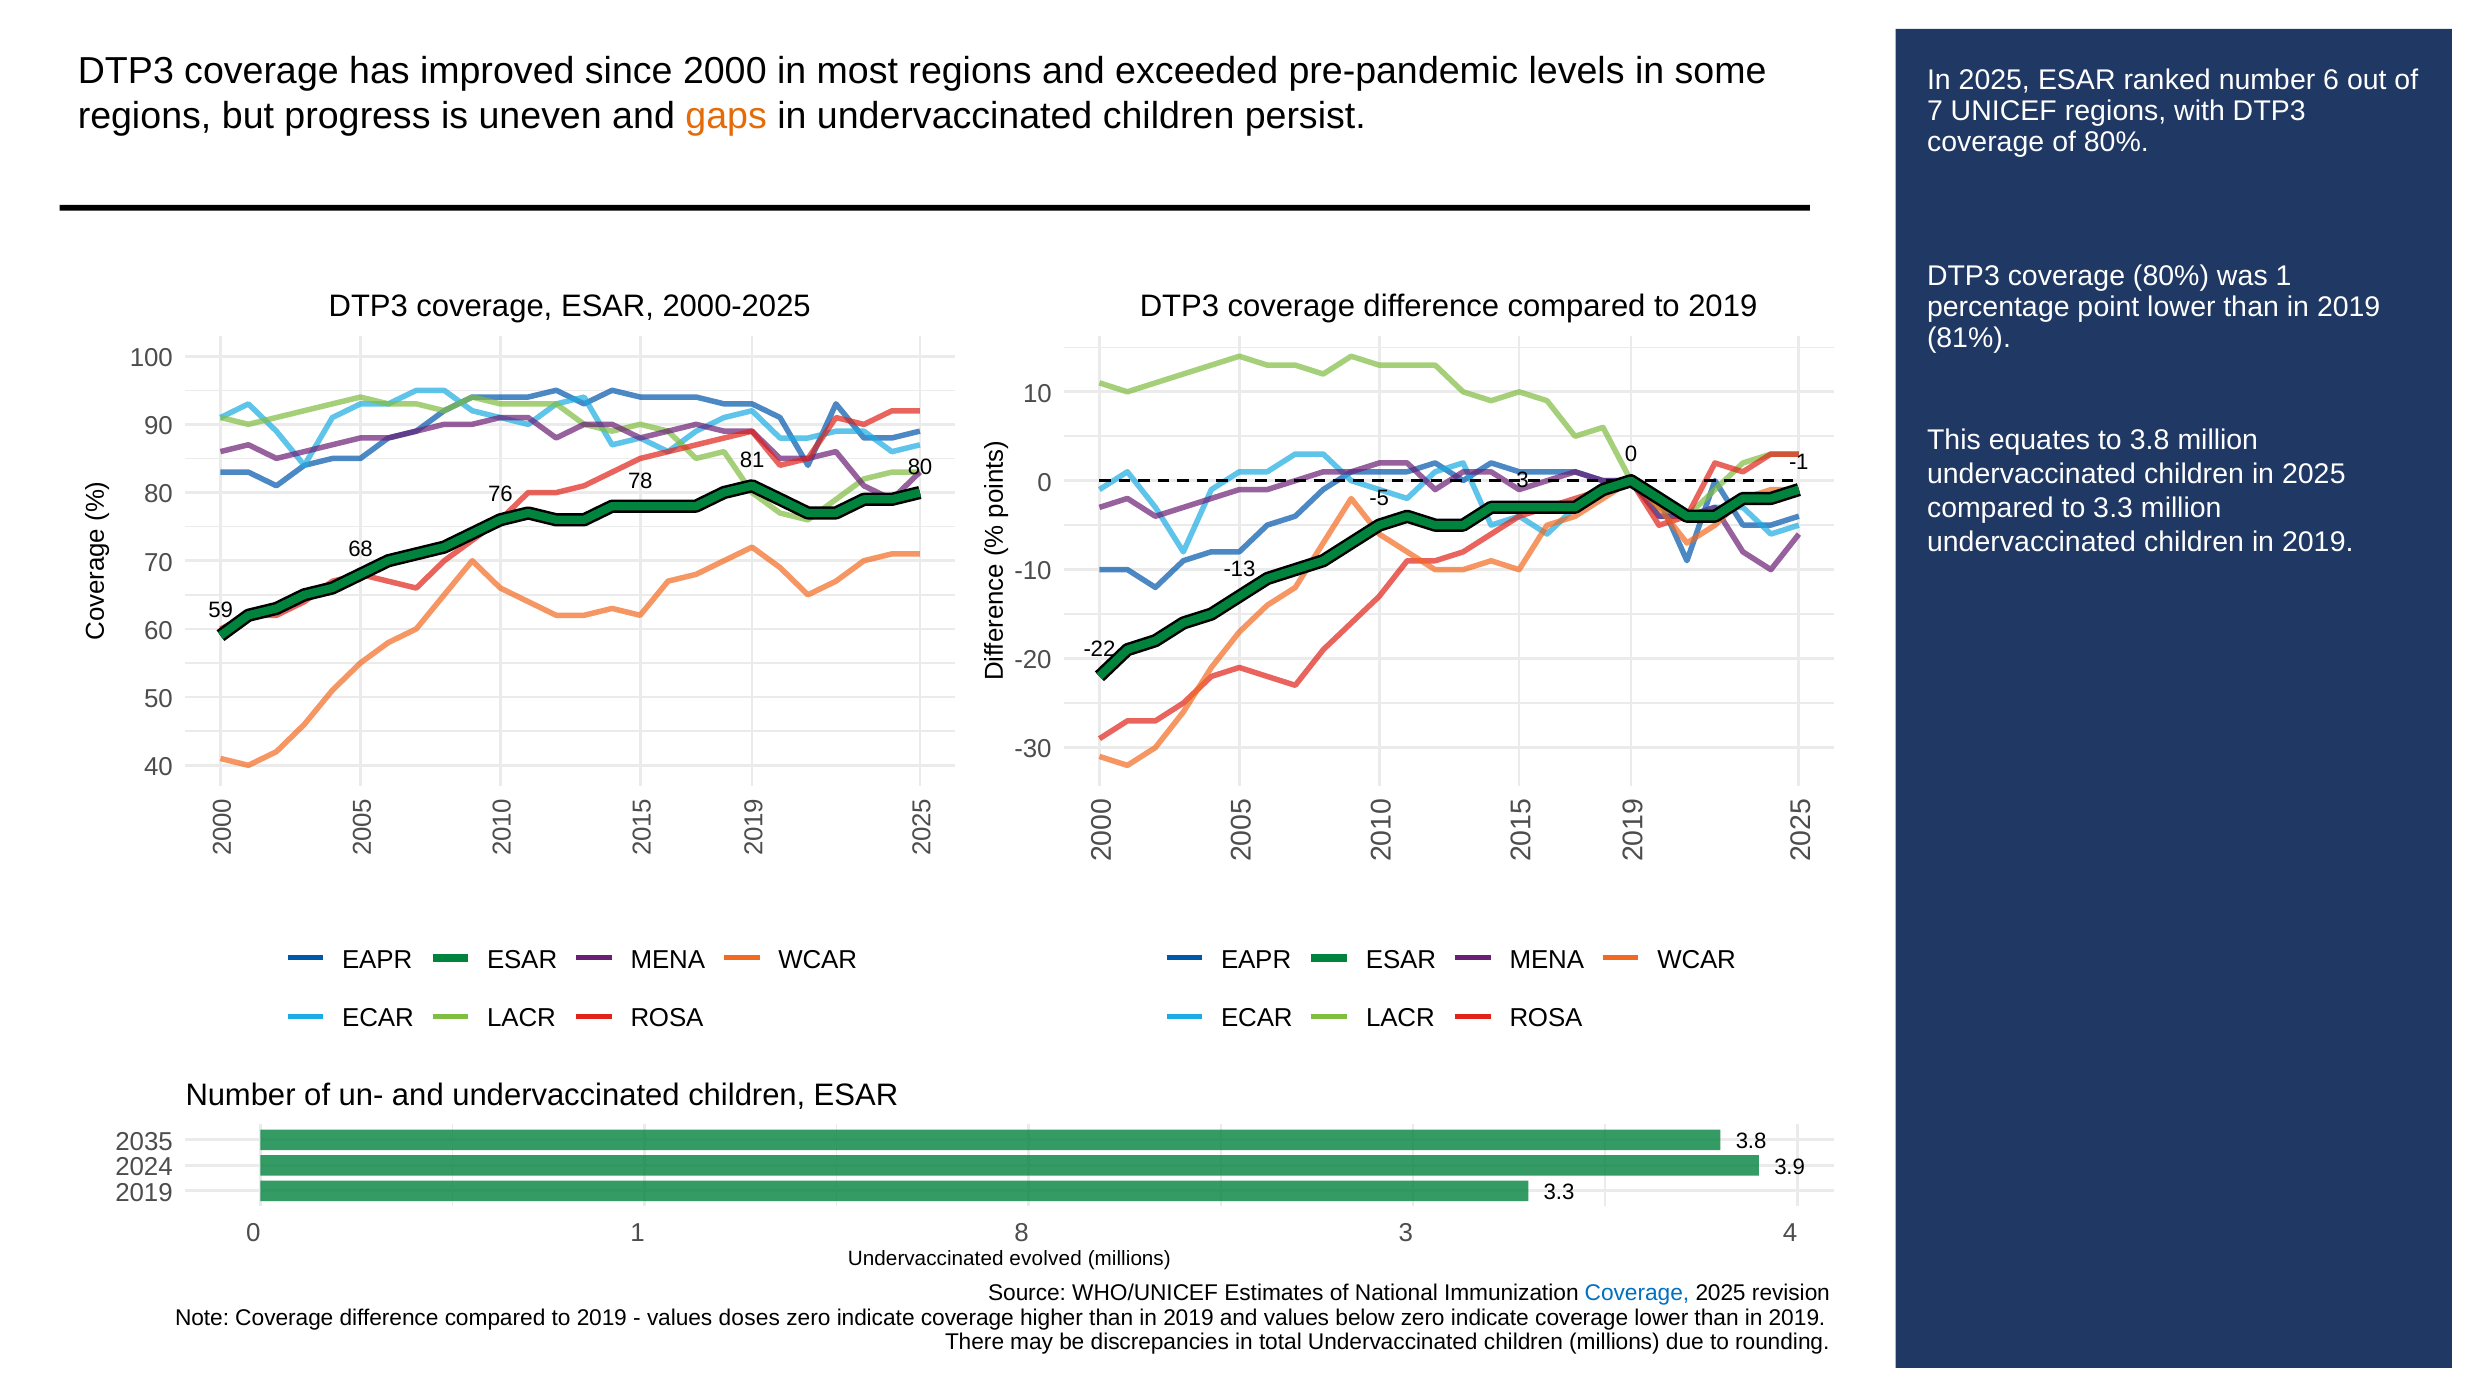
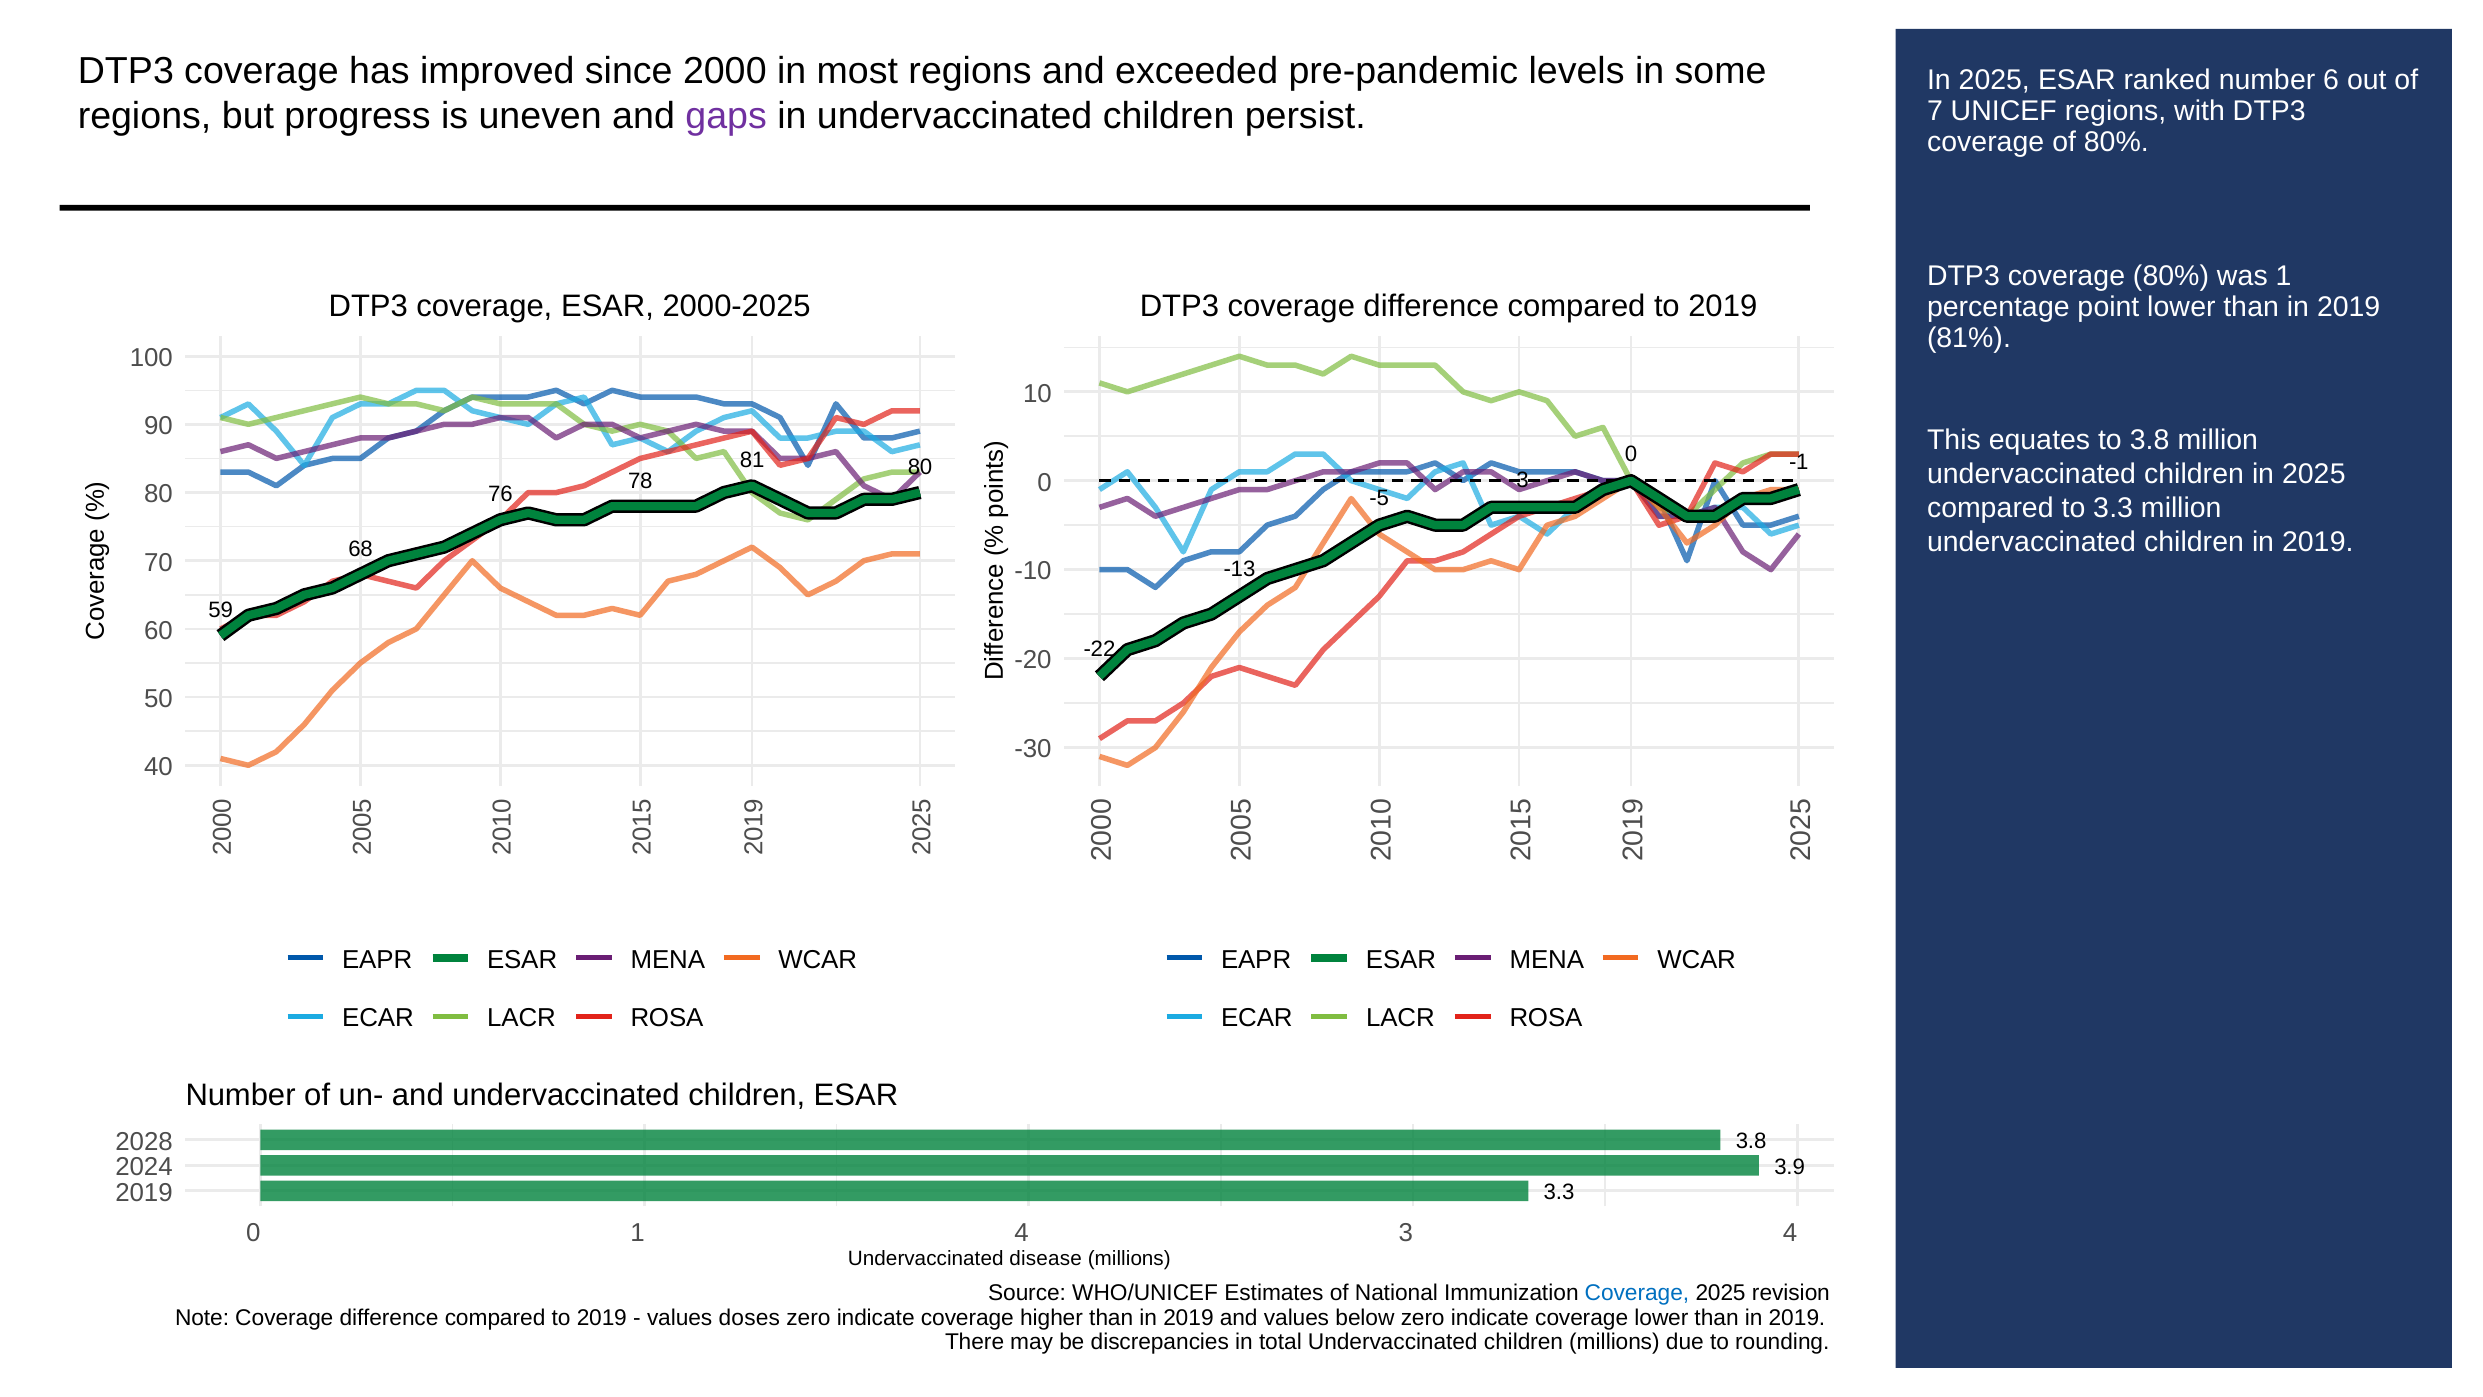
gaps colour: orange -> purple (726, 117)
2035: 2035 -> 2028 (144, 1141)
1 8: 8 -> 4 (1022, 1233)
evolved: evolved -> disease (1046, 1259)
